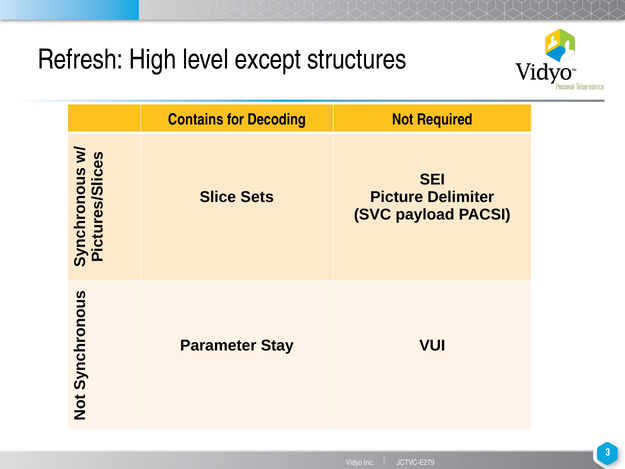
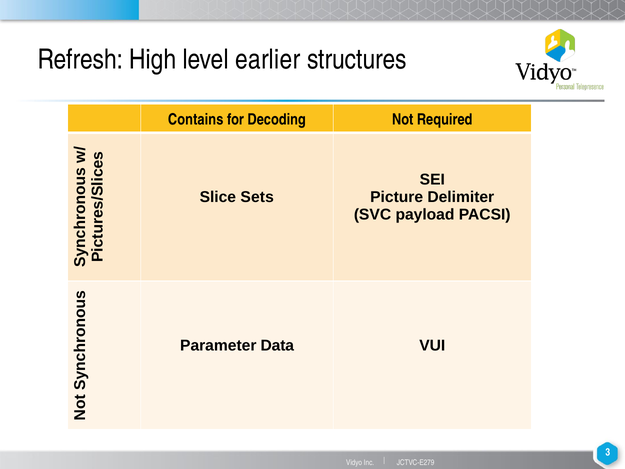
except: except -> earlier (268, 60)
Stay: Stay -> Data (277, 346)
